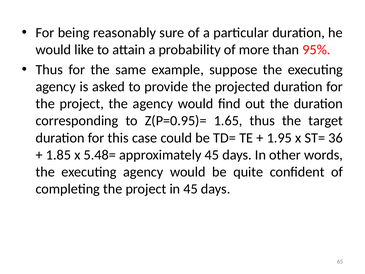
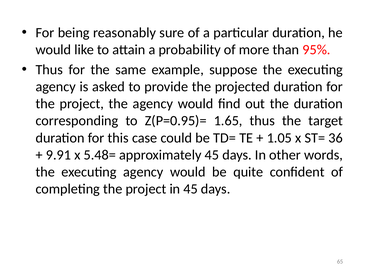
1.95: 1.95 -> 1.05 (279, 138)
1.85: 1.85 -> 9.91 (58, 155)
